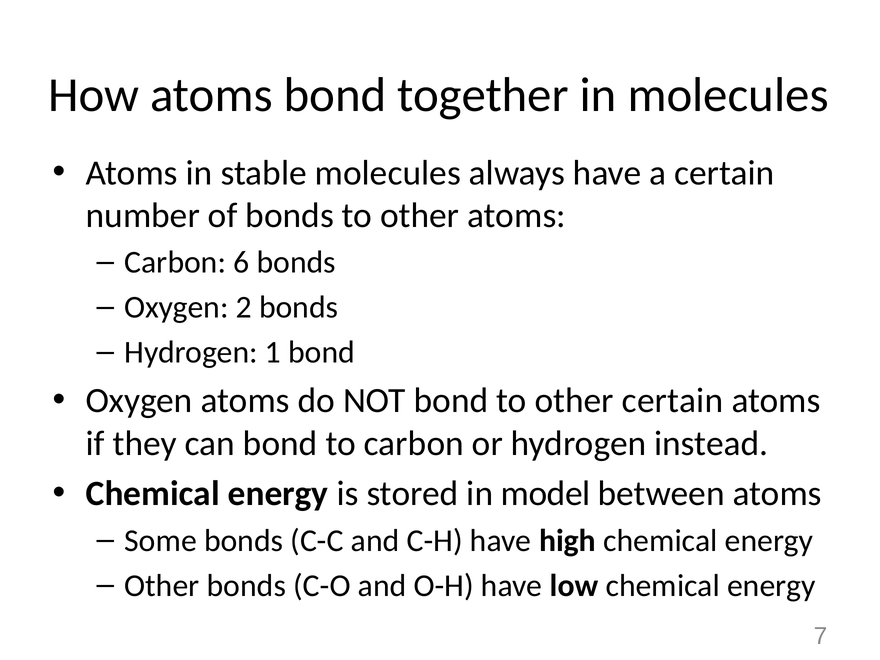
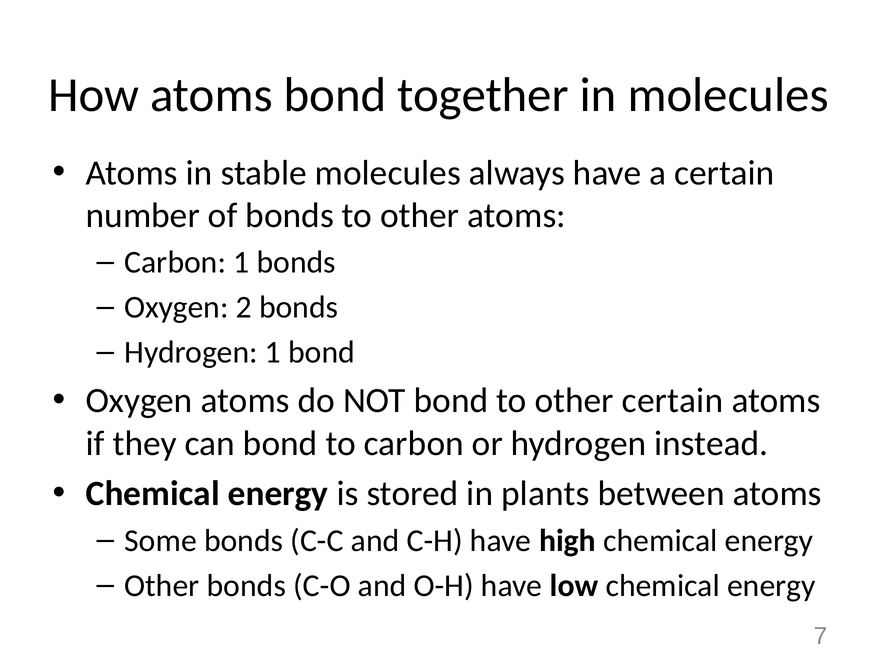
Carbon 6: 6 -> 1 (241, 262)
model: model -> plants (545, 494)
